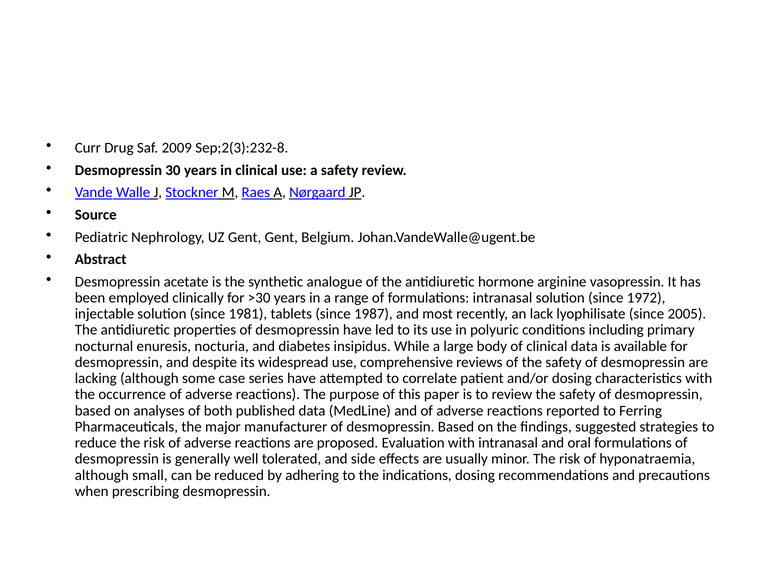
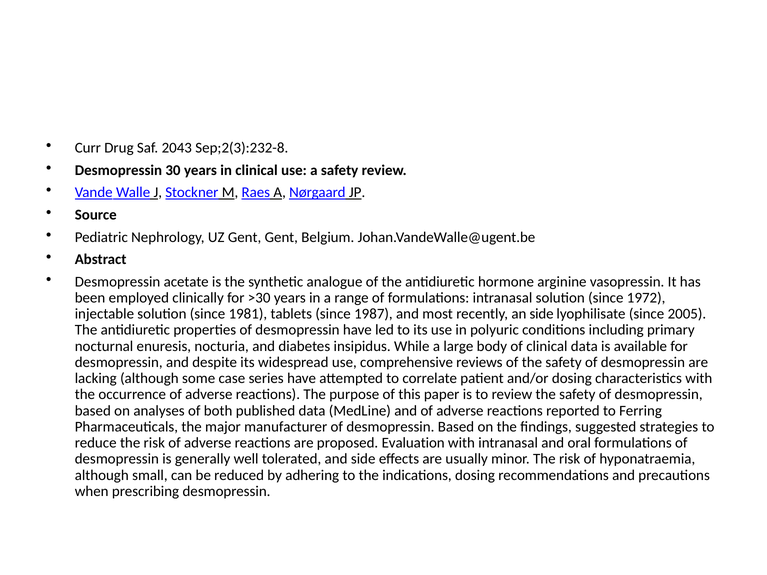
2009: 2009 -> 2043 (177, 148)
an lack: lack -> side (542, 314)
